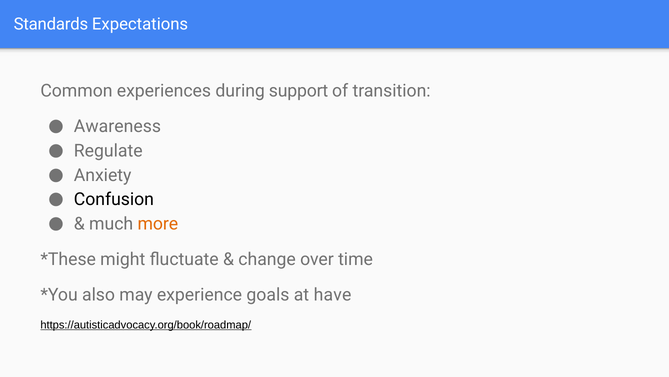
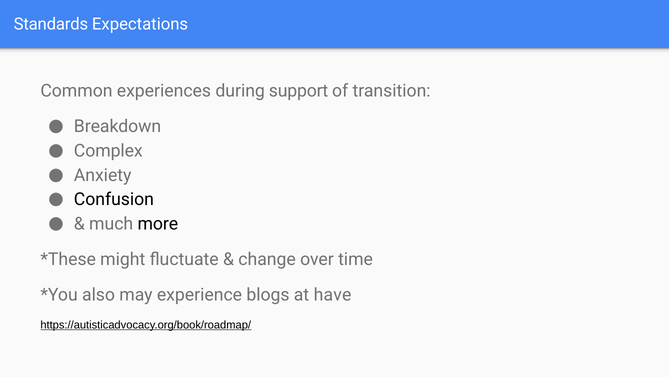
Awareness: Awareness -> Breakdown (118, 126)
Regulate: Regulate -> Complex (108, 151)
more colour: orange -> black (158, 224)
goals: goals -> blogs (268, 294)
